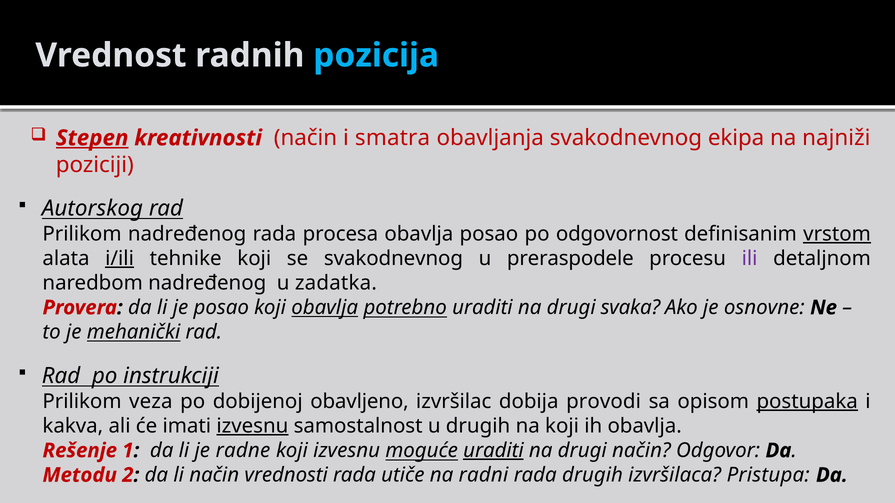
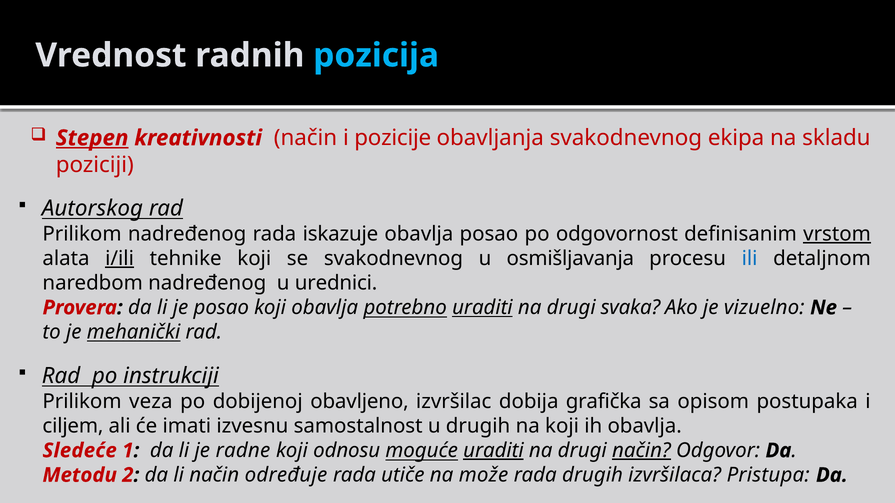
smatra: smatra -> pozicije (393, 138)
najniži: najniži -> skladu (836, 138)
procesa: procesa -> iskazuje (340, 234)
preraspodele: preraspodele -> osmišljavanja (570, 259)
ili colour: purple -> blue (750, 259)
zadatka: zadatka -> urednici (336, 283)
obavlja underline: present -> none (325, 308)
uraditi underline: none -> present (482, 308)
osnovne: osnovne -> vizuelno (764, 308)
provodi: provodi -> grafička (604, 402)
postupaka underline: present -> none (807, 402)
kakva: kakva -> ciljem (73, 426)
izvesnu underline: present -> none (252, 426)
Rešenje: Rešenje -> Sledeće (80, 451)
koji izvesnu: izvesnu -> odnosu (347, 451)
način underline: none -> present (641, 451)
vrednosti: vrednosti -> određuje (286, 475)
radni: radni -> može (484, 475)
